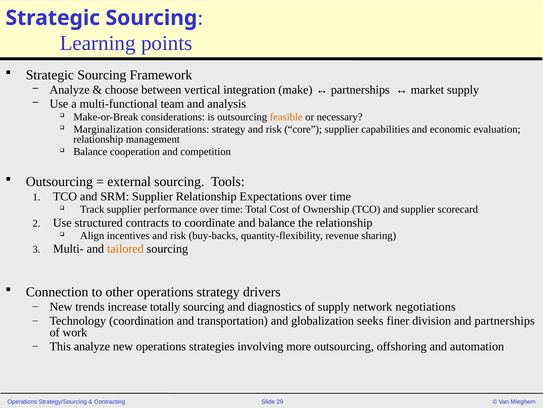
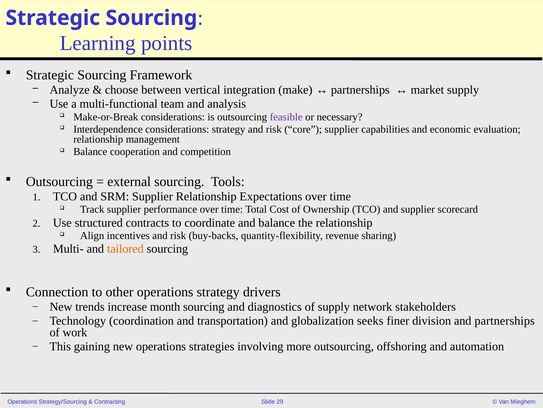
feasible colour: orange -> purple (286, 117)
Marginalization: Marginalization -> Interdependence (108, 129)
totally: totally -> month (165, 306)
negotiations: negotiations -> stakeholders (426, 306)
This analyze: analyze -> gaining (92, 346)
